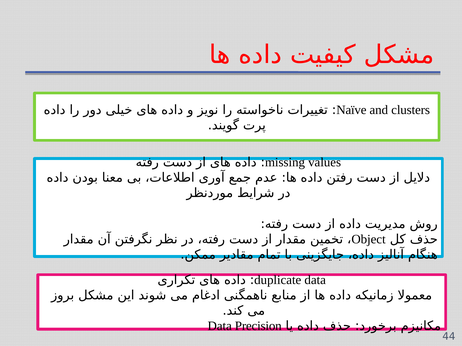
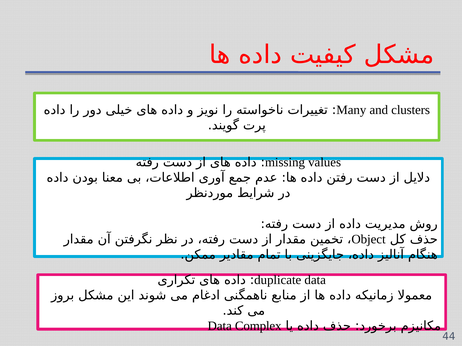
Naïve: Naïve -> Many (351, 110)
Precision: Precision -> Complex (258, 326)
